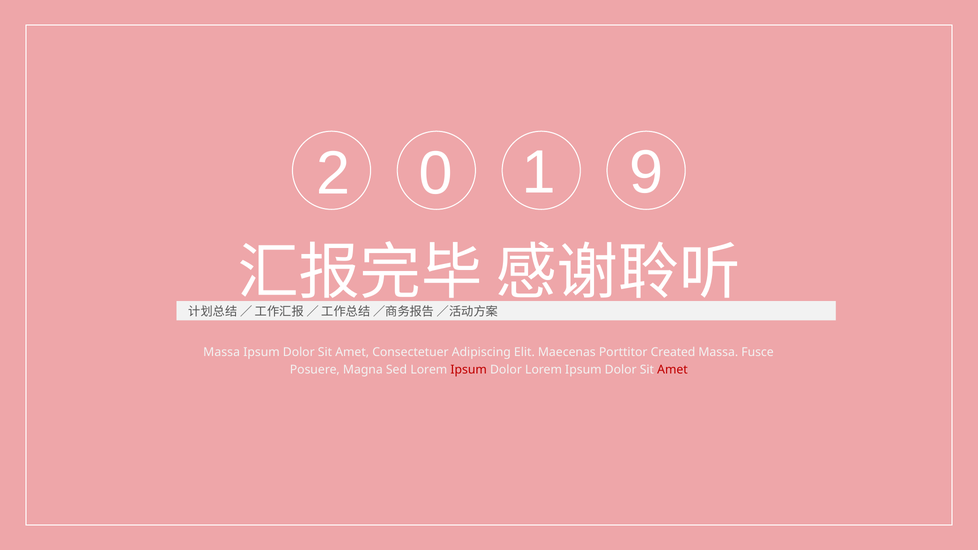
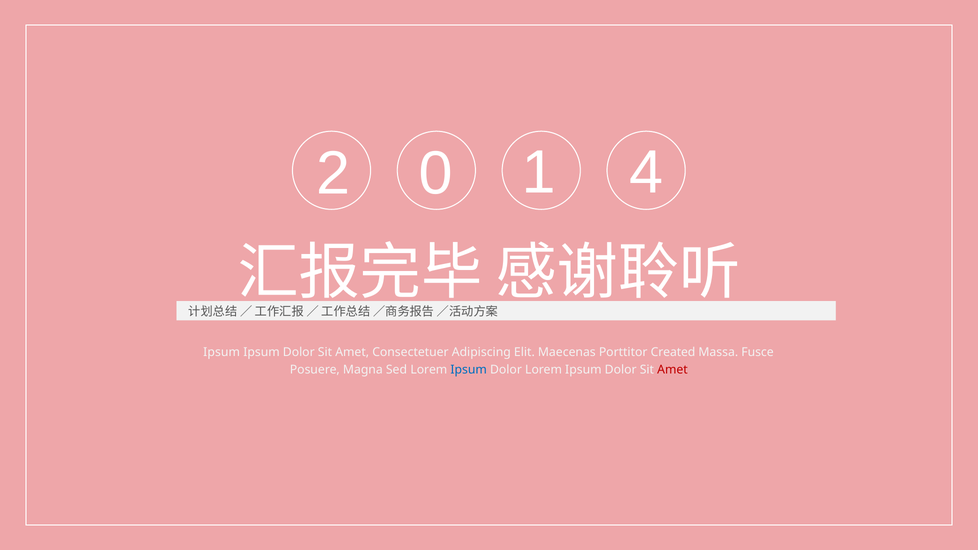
9: 9 -> 4 (646, 172)
Massa: Massa -> Ipsum (222, 352)
Ipsum colour: red -> blue (469, 370)
